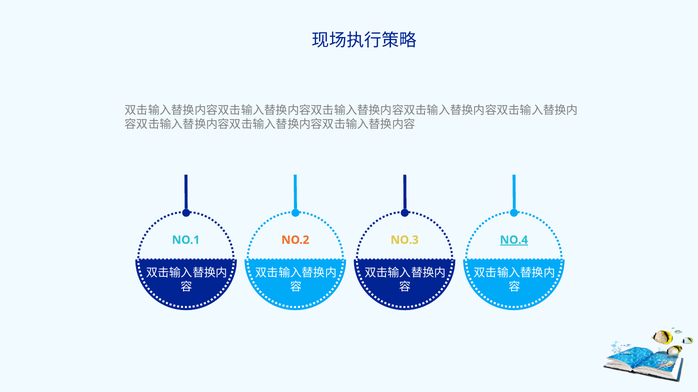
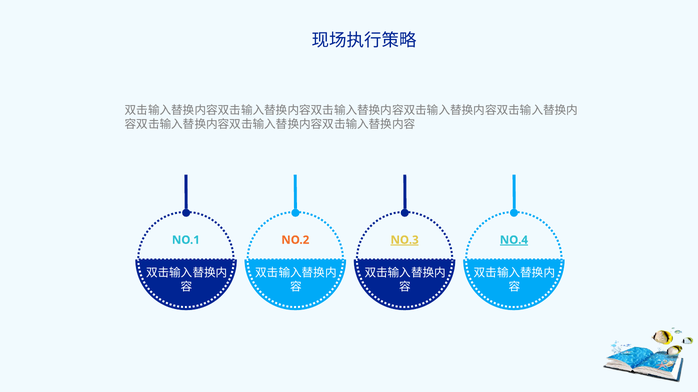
NO.3 underline: none -> present (405, 240)
